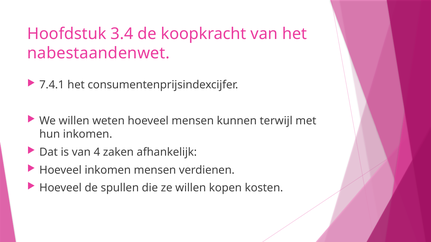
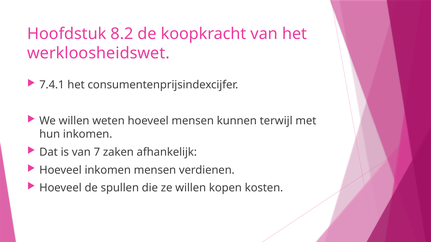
3.4: 3.4 -> 8.2 (122, 34)
nabestaandenwet: nabestaandenwet -> werkloosheidswet (98, 53)
4: 4 -> 7 (97, 152)
